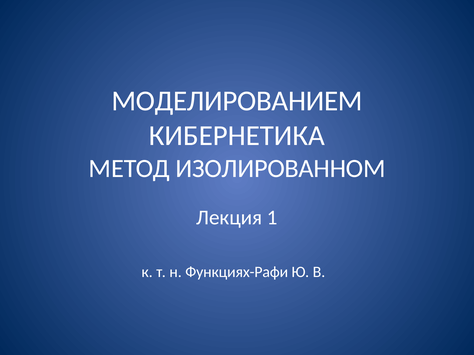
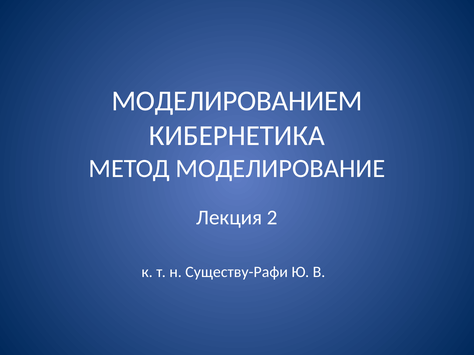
ИЗОЛИРОВАННОМ: ИЗОЛИРОВАННОМ -> МОДЕЛИРОВАНИЕ (280, 169)
1: 1 -> 2 (272, 218)
Функциях-Рафи: Функциях-Рафи -> Существу-Рафи (237, 272)
